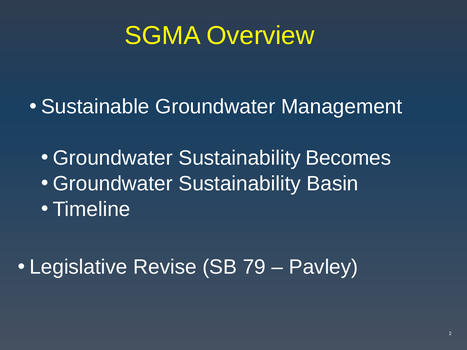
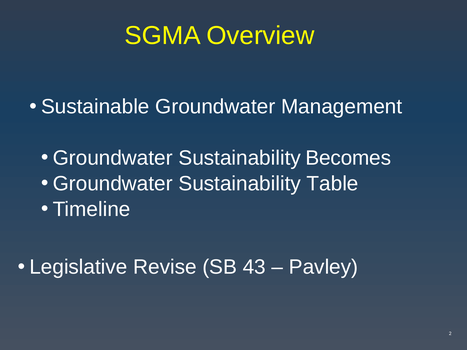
Basin: Basin -> Table (333, 184)
79: 79 -> 43 (254, 267)
